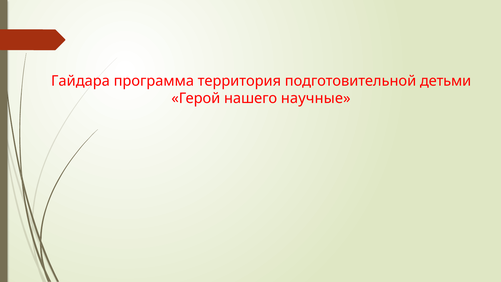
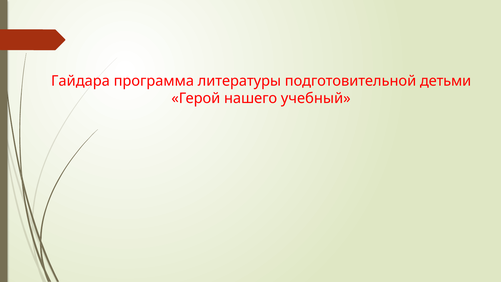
территория: территория -> литературы (239, 81)
научные: научные -> учебный (316, 98)
